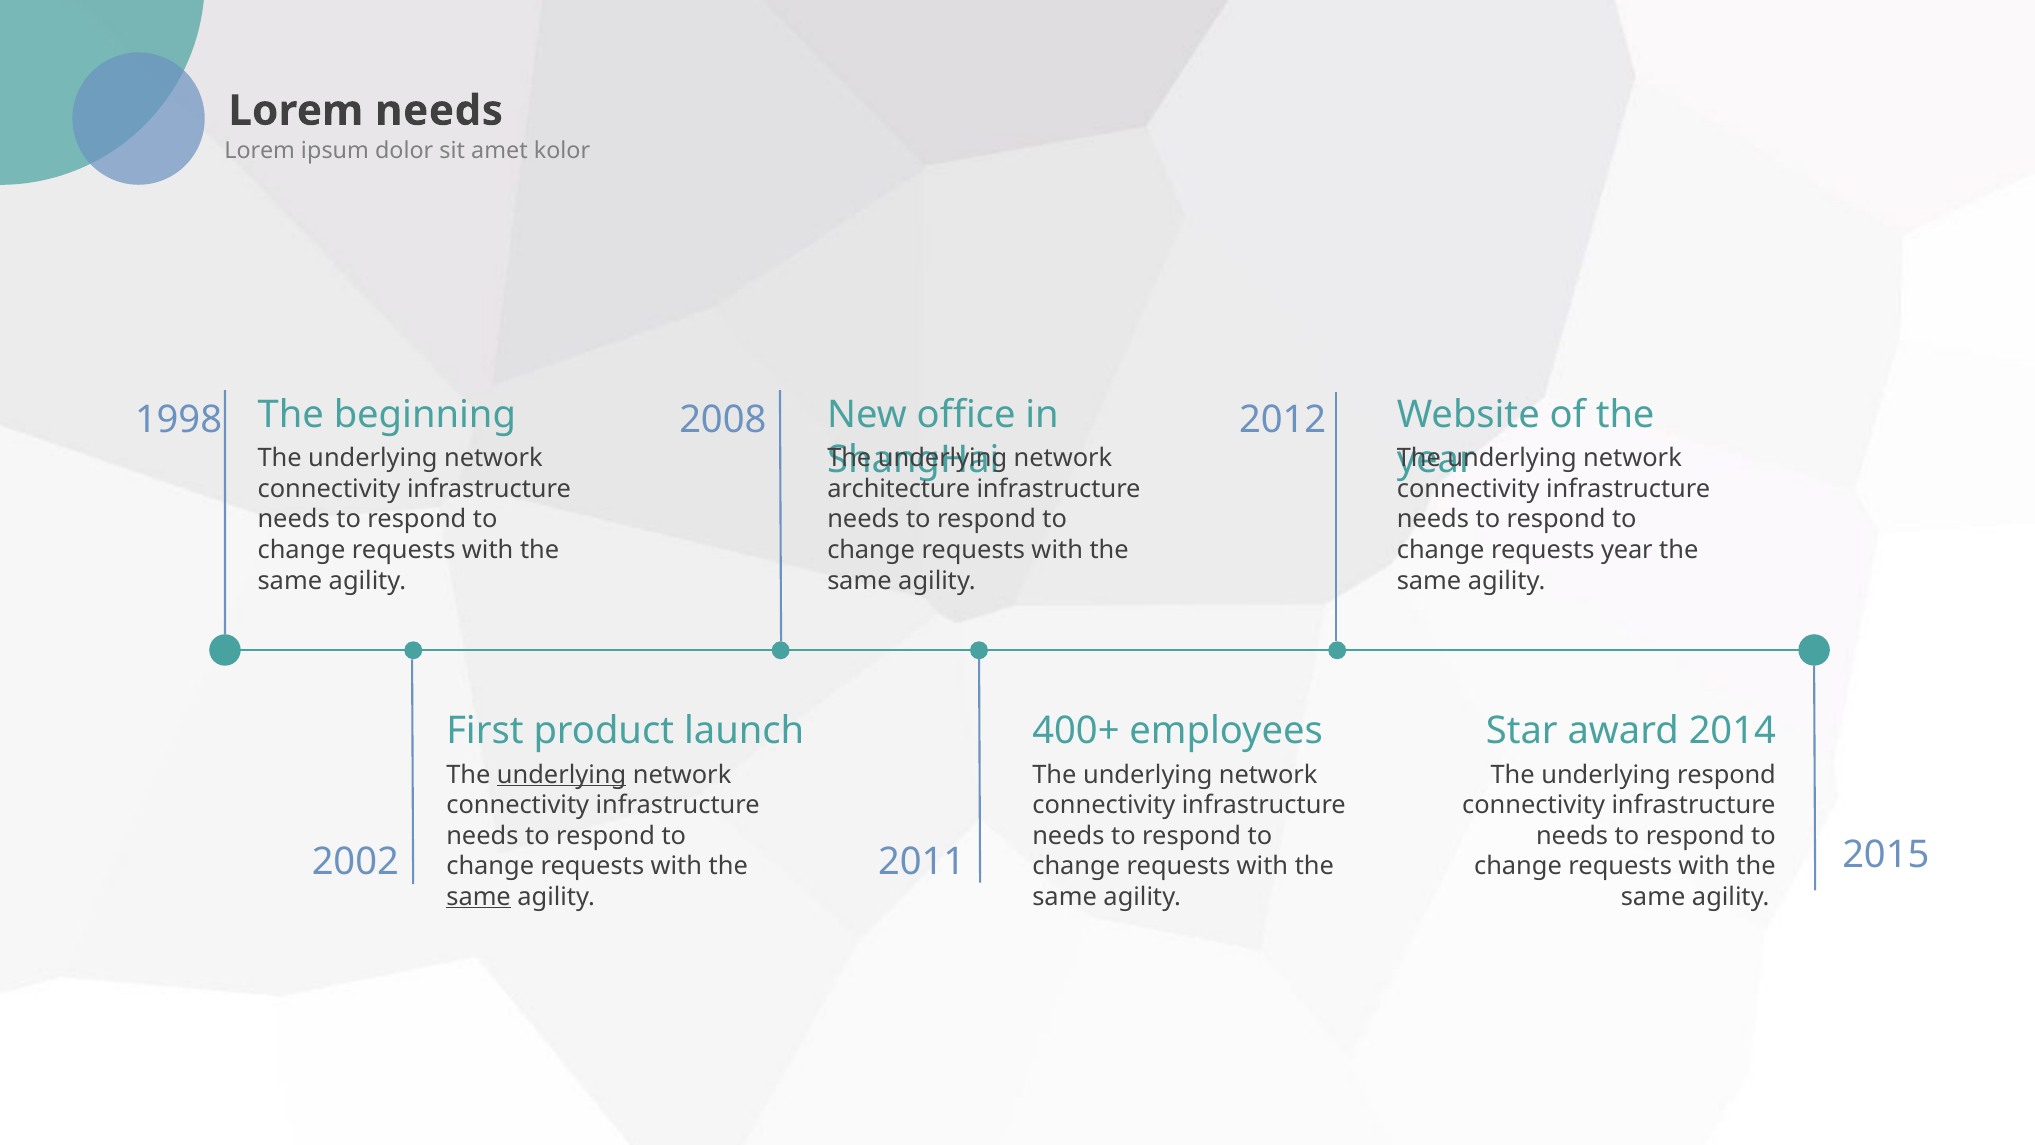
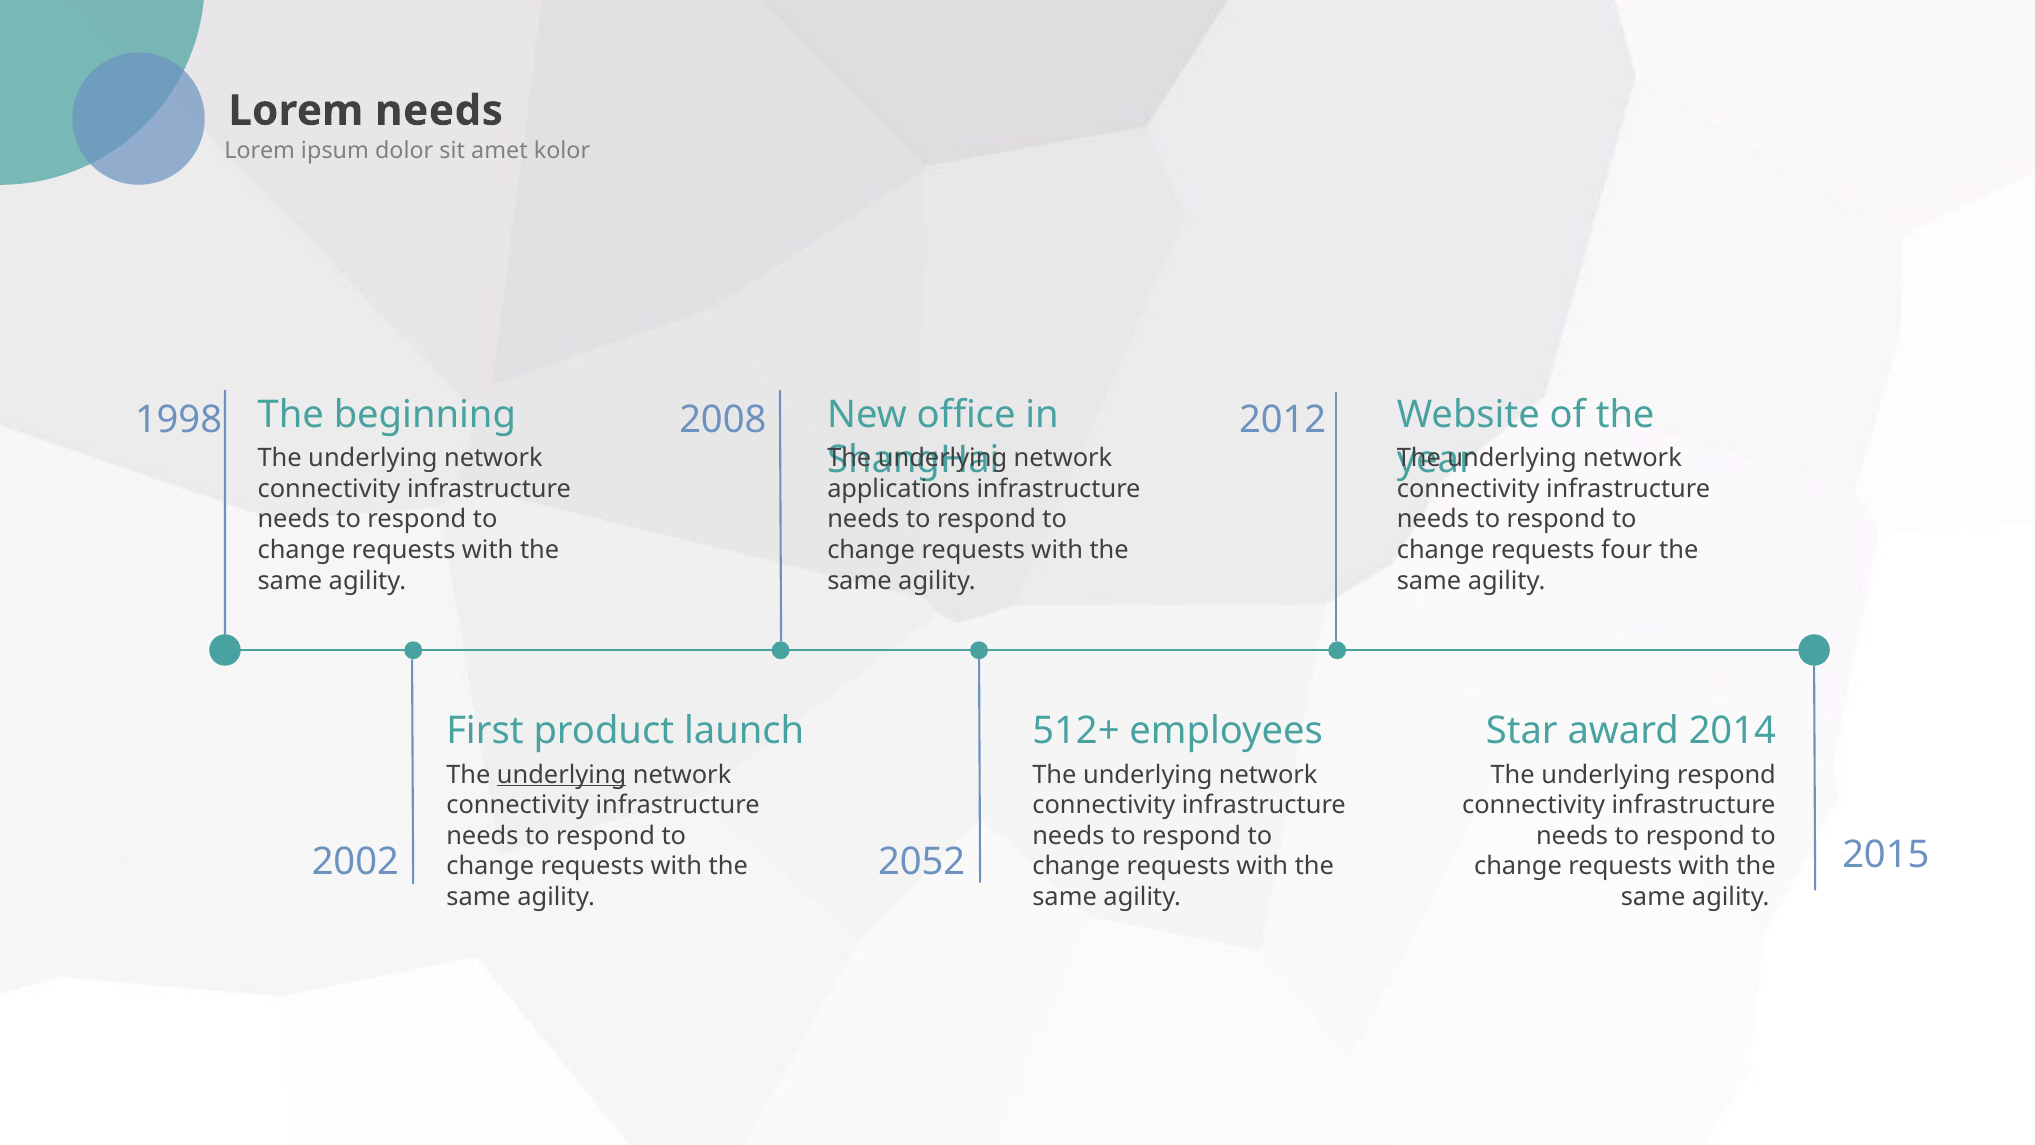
architecture: architecture -> applications (899, 489)
requests year: year -> four (1627, 550)
400+: 400+ -> 512+ (1076, 730)
2011: 2011 -> 2052 (922, 862)
same underline: present -> none (479, 897)
